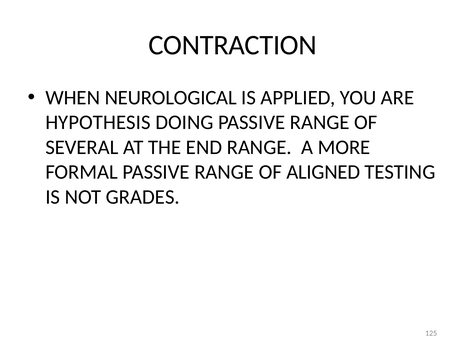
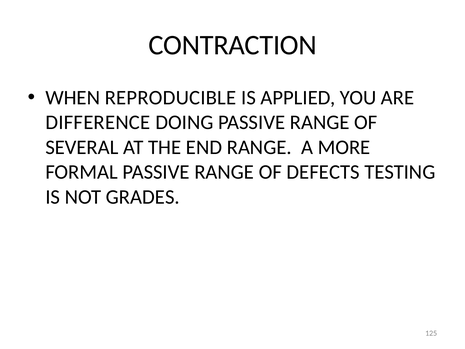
NEUROLOGICAL: NEUROLOGICAL -> REPRODUCIBLE (171, 98)
HYPOTHESIS: HYPOTHESIS -> DIFFERENCE (98, 122)
ALIGNED: ALIGNED -> DEFECTS (323, 172)
